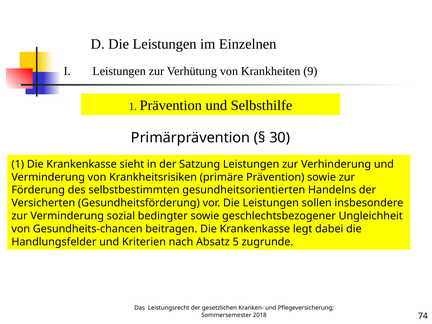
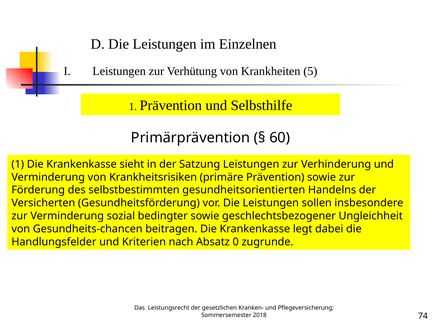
9: 9 -> 5 (310, 71)
30: 30 -> 60 (280, 138)
5: 5 -> 0 (236, 242)
